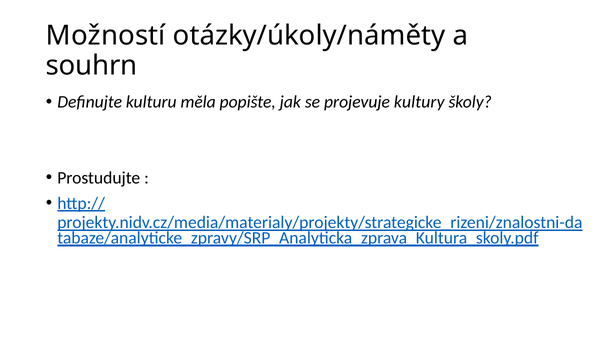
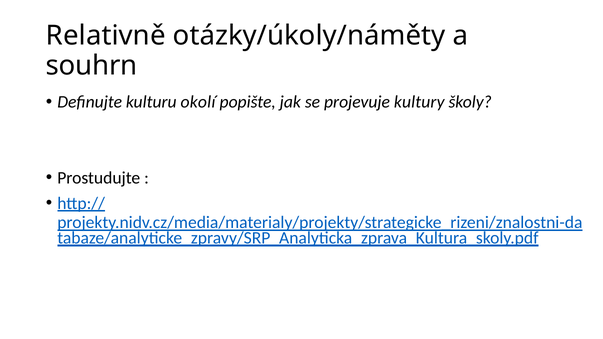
Možností: Možností -> Relativně (106, 36)
měla: měla -> okolí (198, 102)
